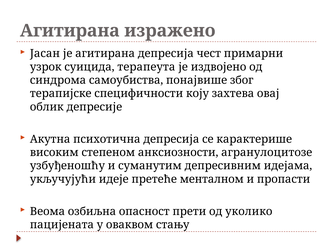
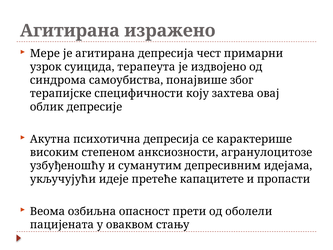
Јасан: Јасан -> Мере (45, 54)
менталном: менталном -> капацитете (212, 179)
уколико: уколико -> оболели (249, 211)
